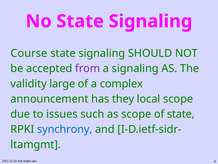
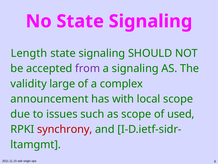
Course: Course -> Length (29, 53)
they: they -> with (123, 99)
of state: state -> used (181, 114)
synchrony colour: blue -> red (65, 129)
